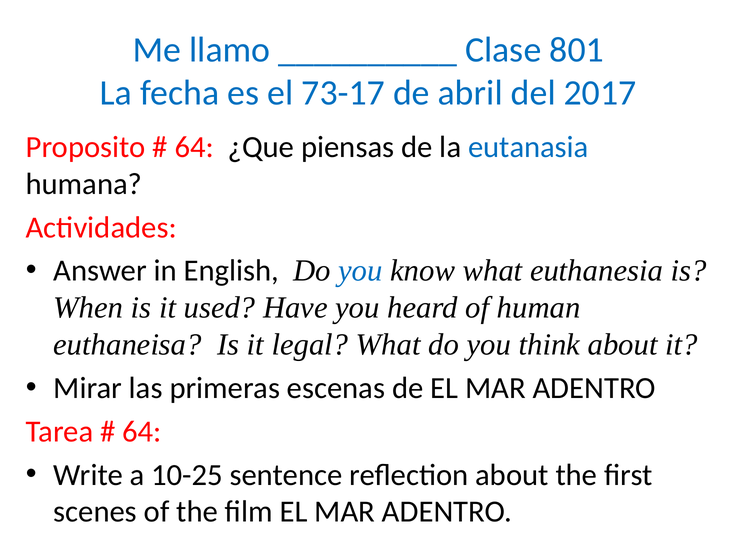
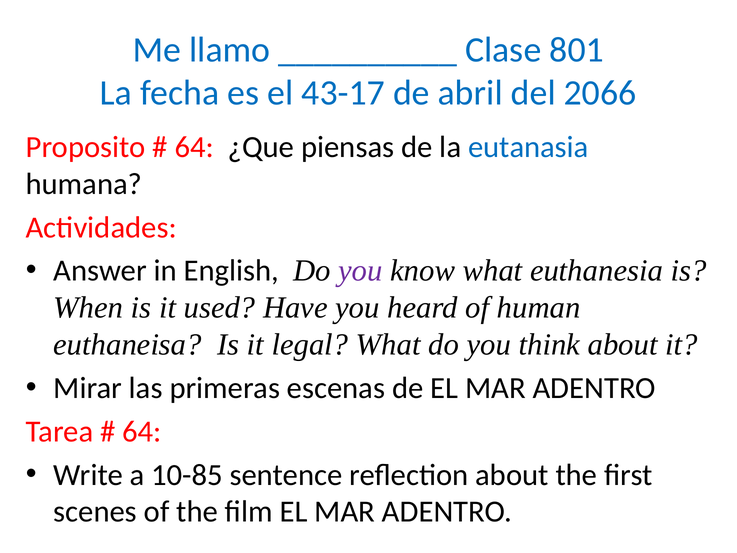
73-17: 73-17 -> 43-17 (343, 93)
2017: 2017 -> 2066 (600, 93)
you colour: blue -> purple (361, 271)
10-25: 10-25 -> 10-85 (187, 475)
